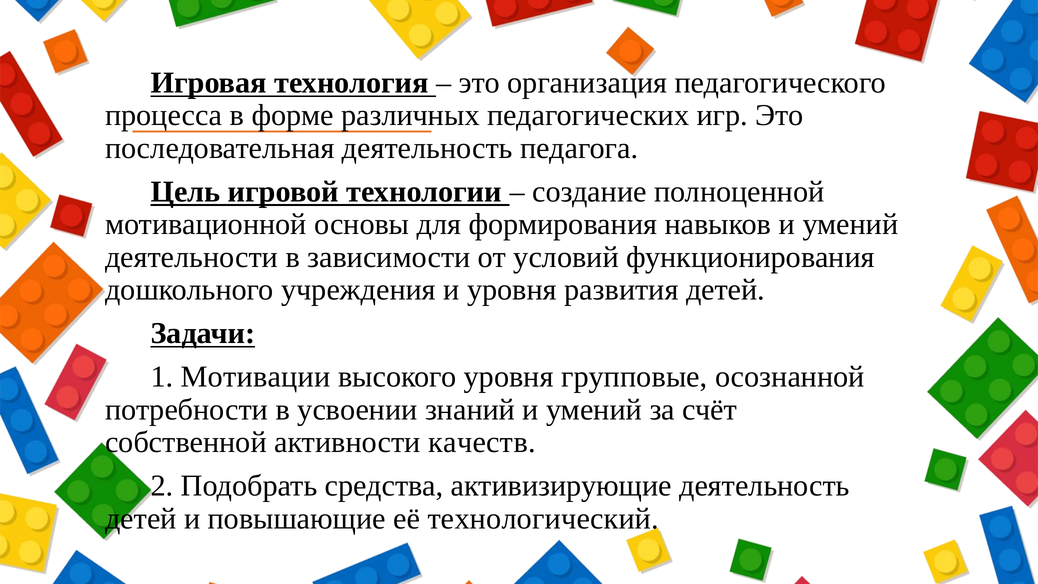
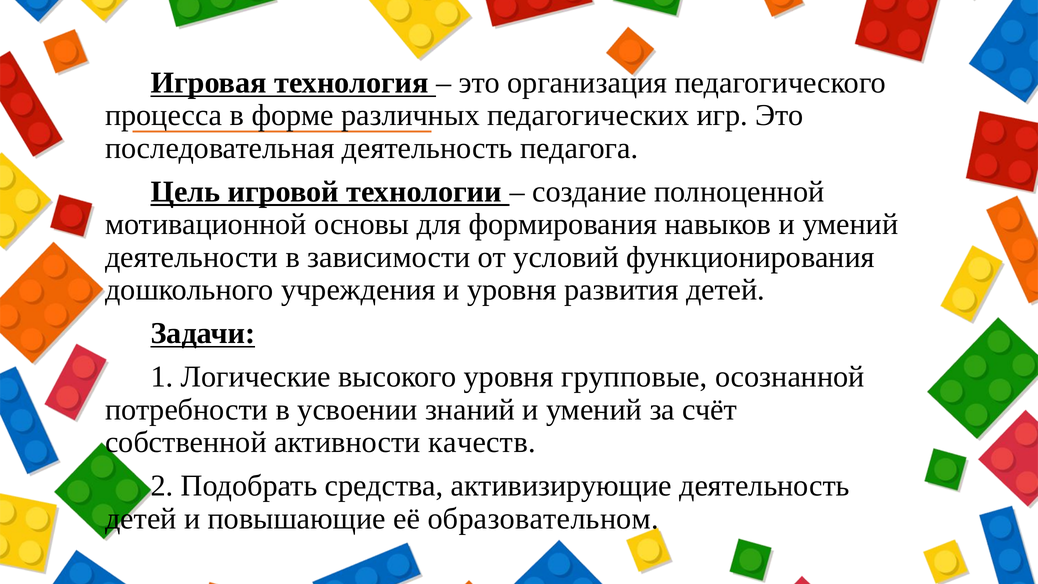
Мотивации: Мотивации -> Логические (256, 377)
технологический: технологический -> образовательном (543, 518)
